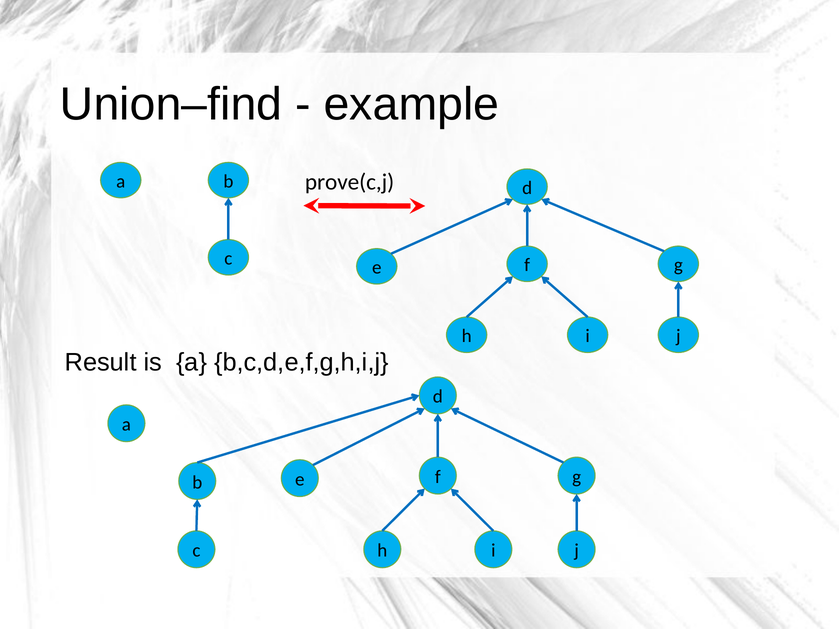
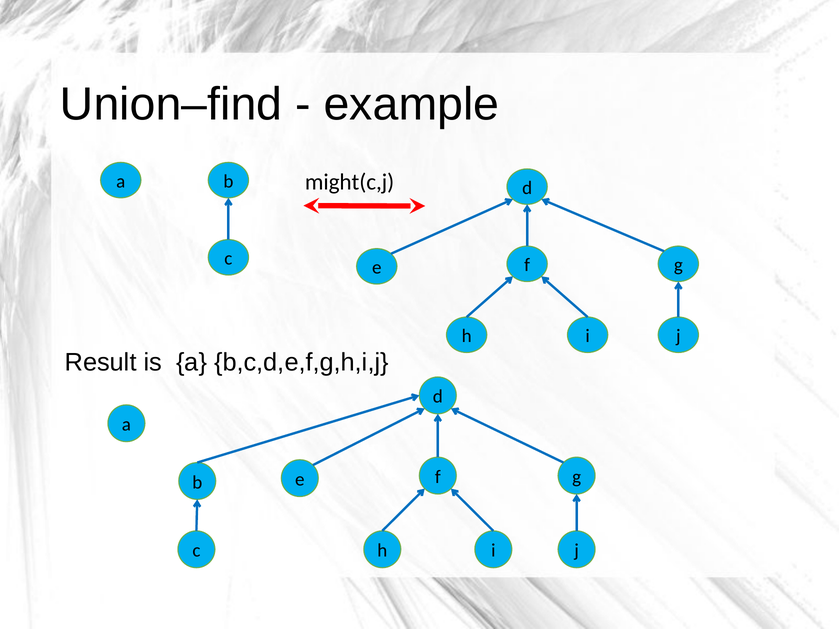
prove(c,j: prove(c,j -> might(c,j (350, 182)
